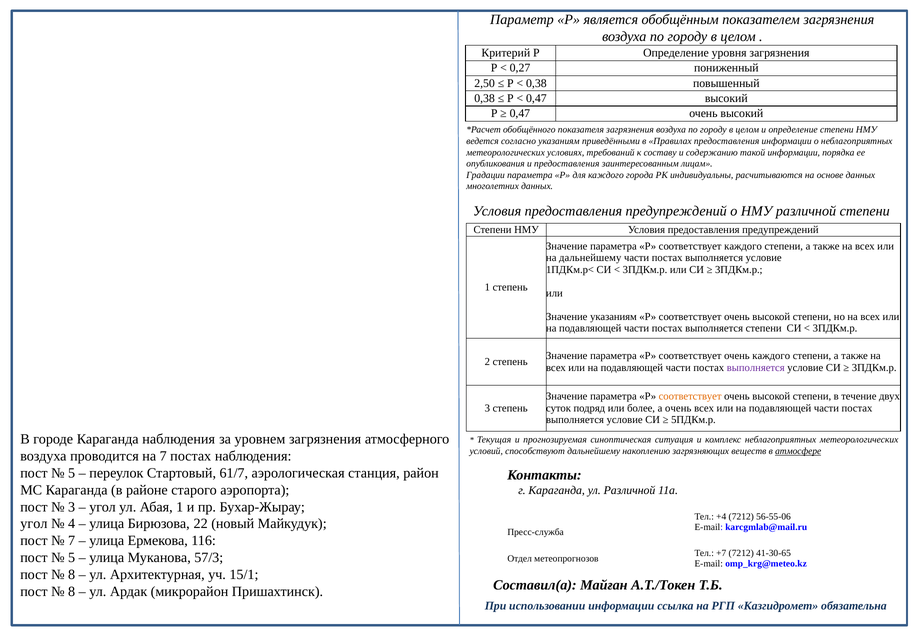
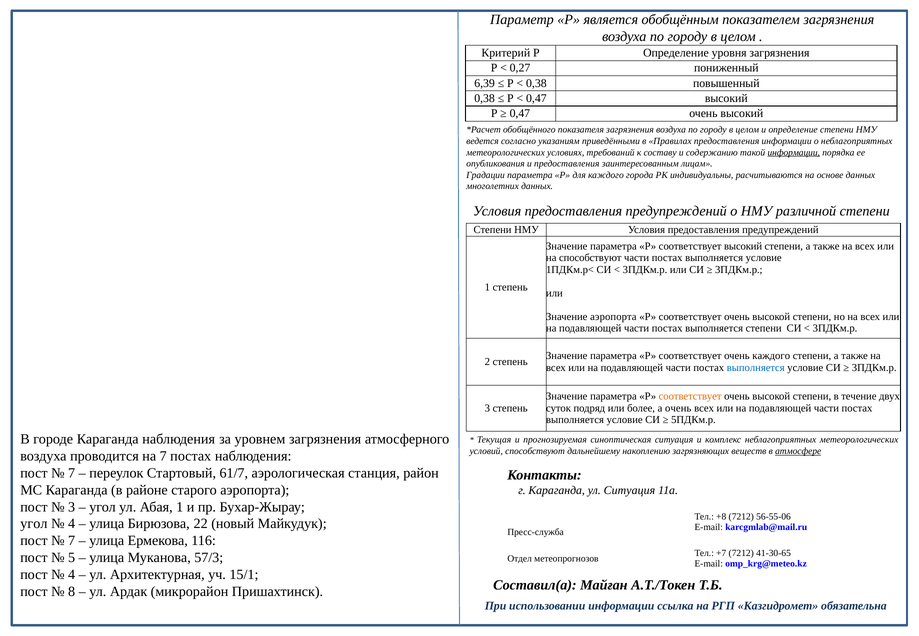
2,50: 2,50 -> 6,39 (485, 83)
информации underline: none -> present (794, 152)
соответствует каждого: каждого -> высокий (743, 246)
на дальнейшему: дальнейшему -> способствуют (590, 258)
Значение указаниям: указаниям -> аэропорта (613, 317)
выполняется colour: purple -> blue (756, 368)
5: 5 -> 7 (72, 473)
ул Различной: Различной -> Ситуация (629, 491)
+4: +4 -> +8 (721, 517)
8: 8 -> 4 (72, 575)
